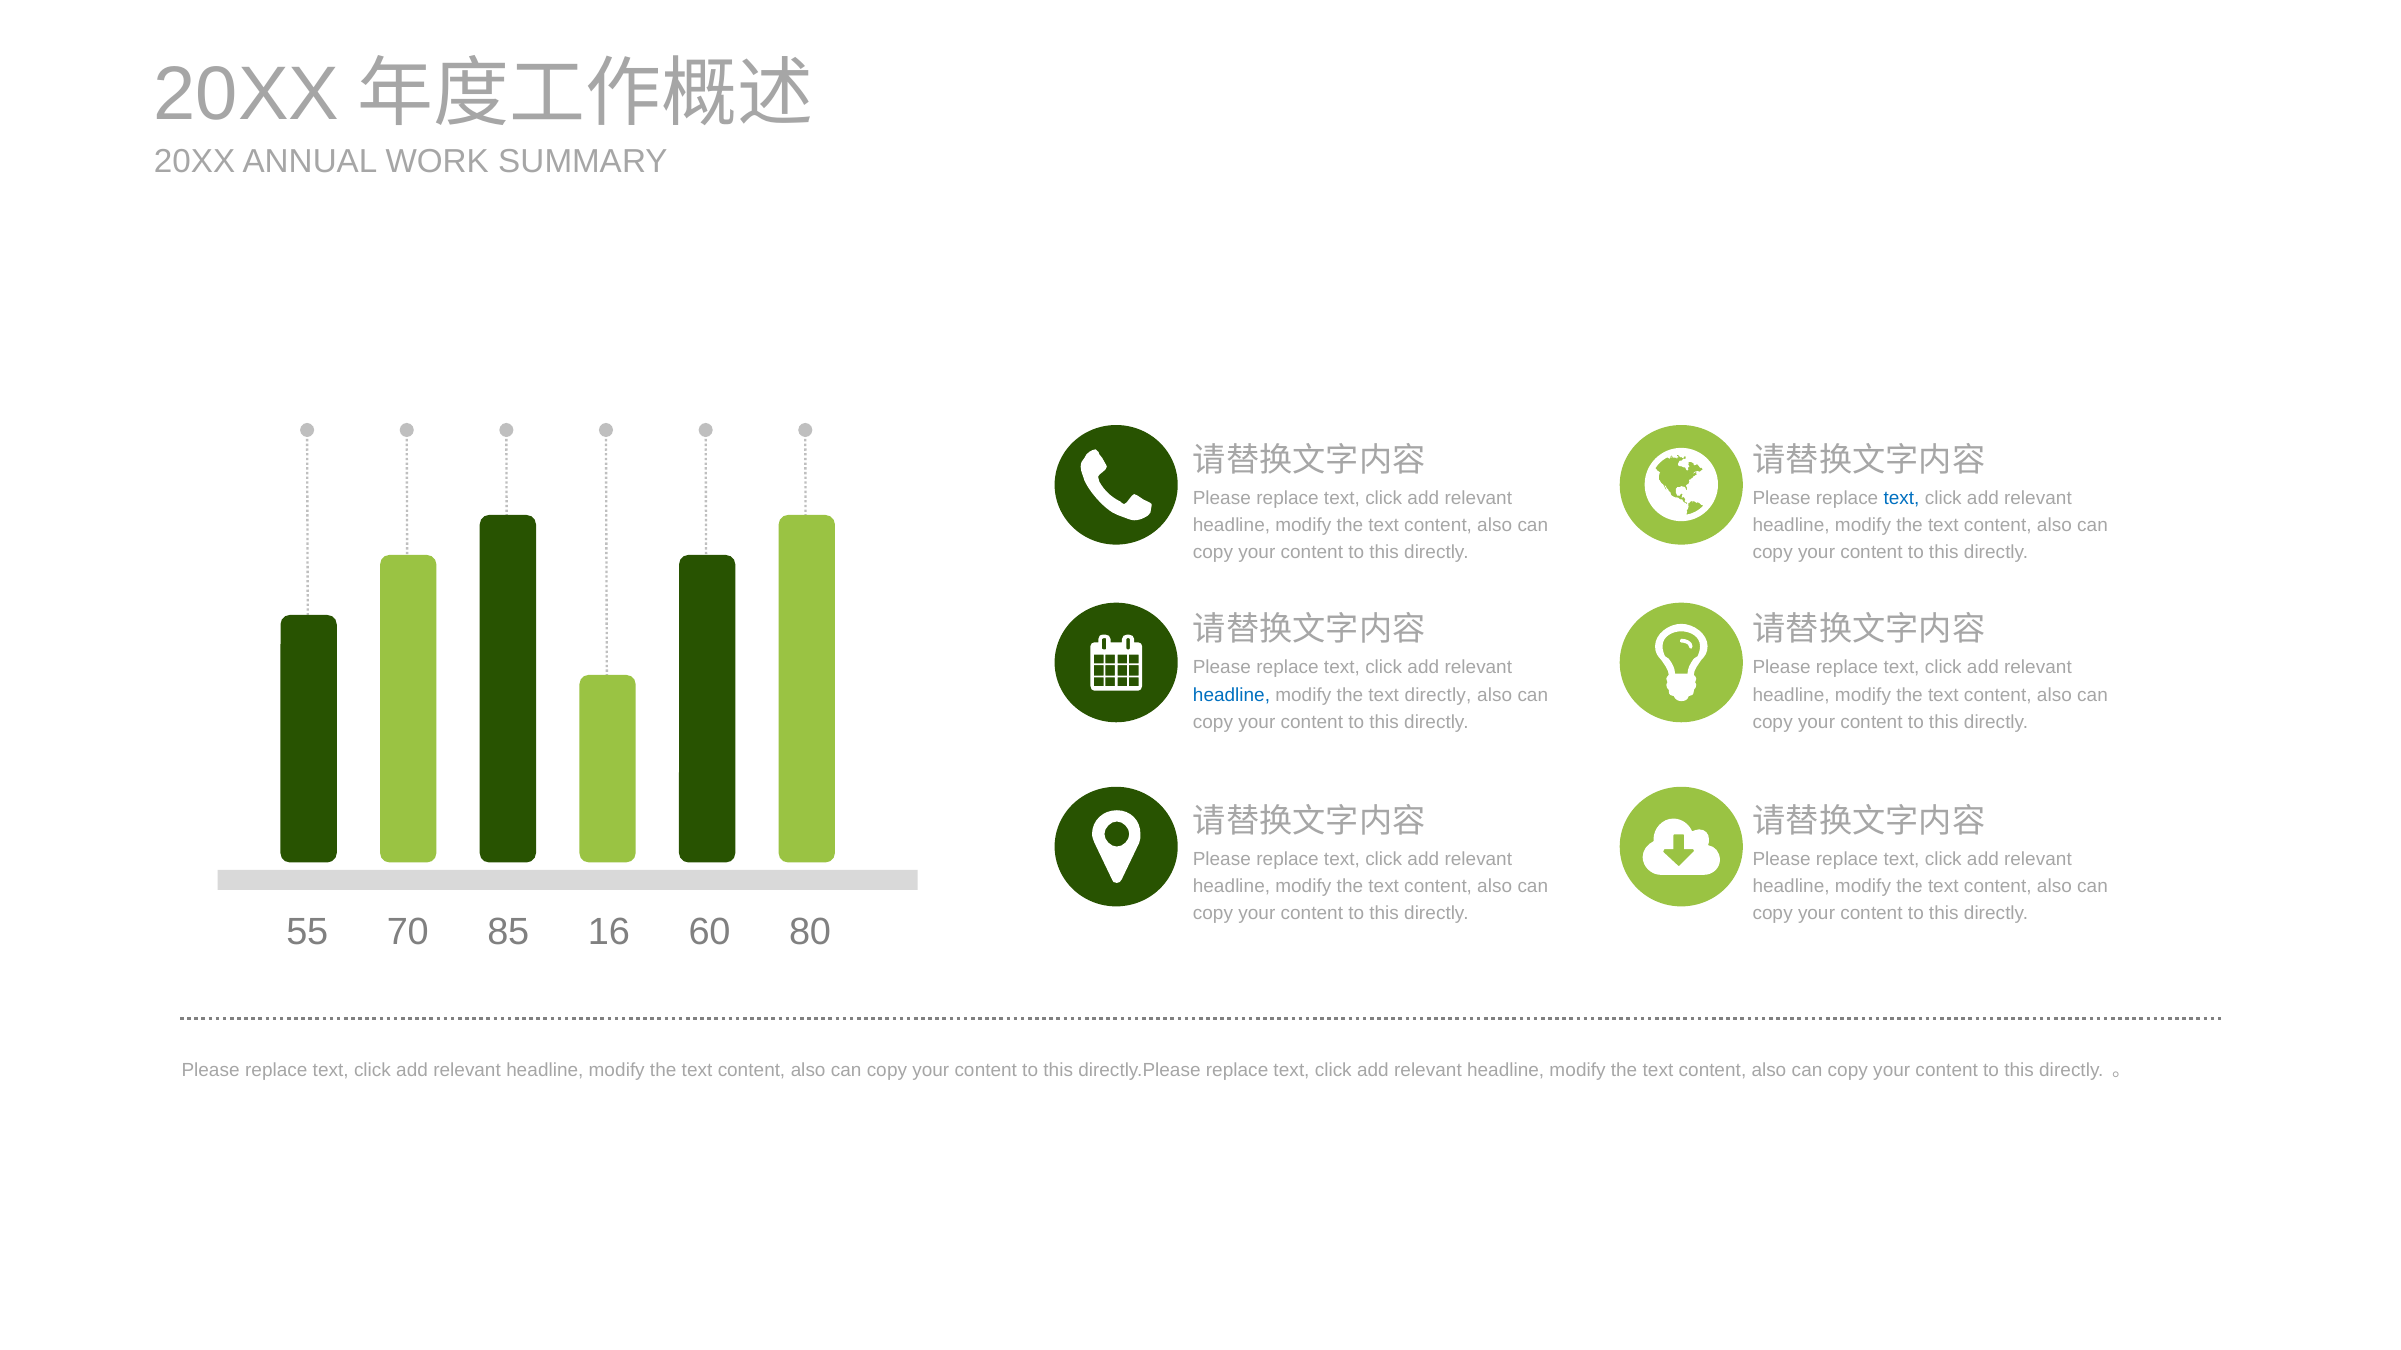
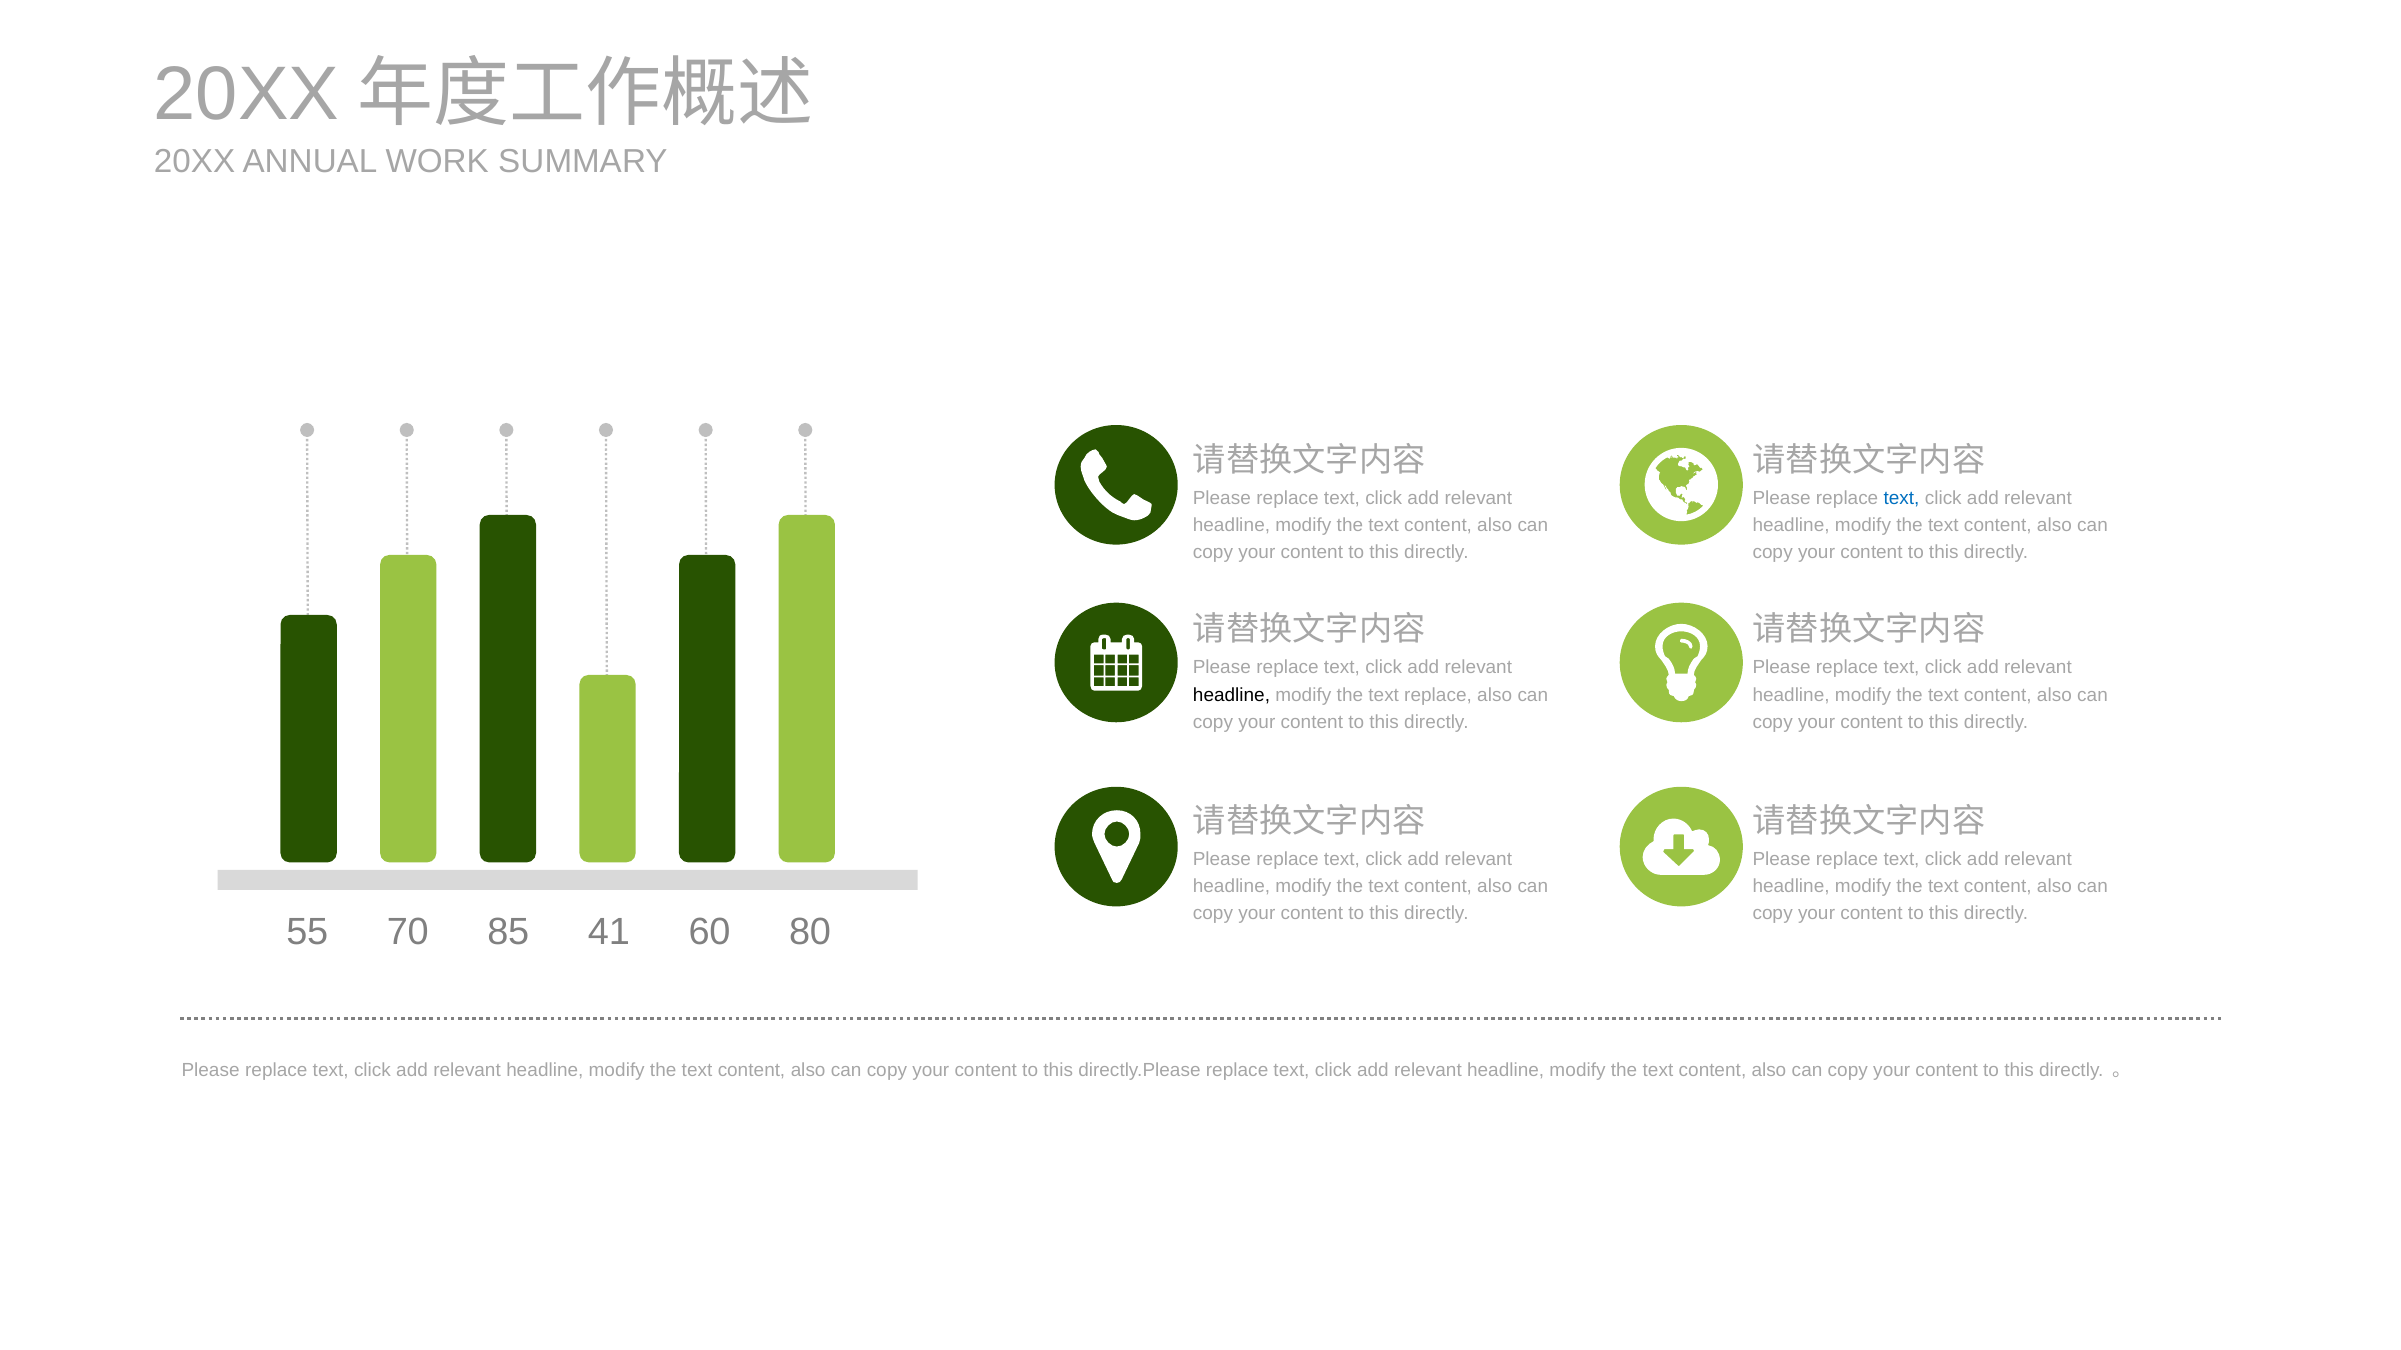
headline colour: blue -> black (1231, 695)
text directly: directly -> replace (1438, 695)
16: 16 -> 41 (609, 933)
